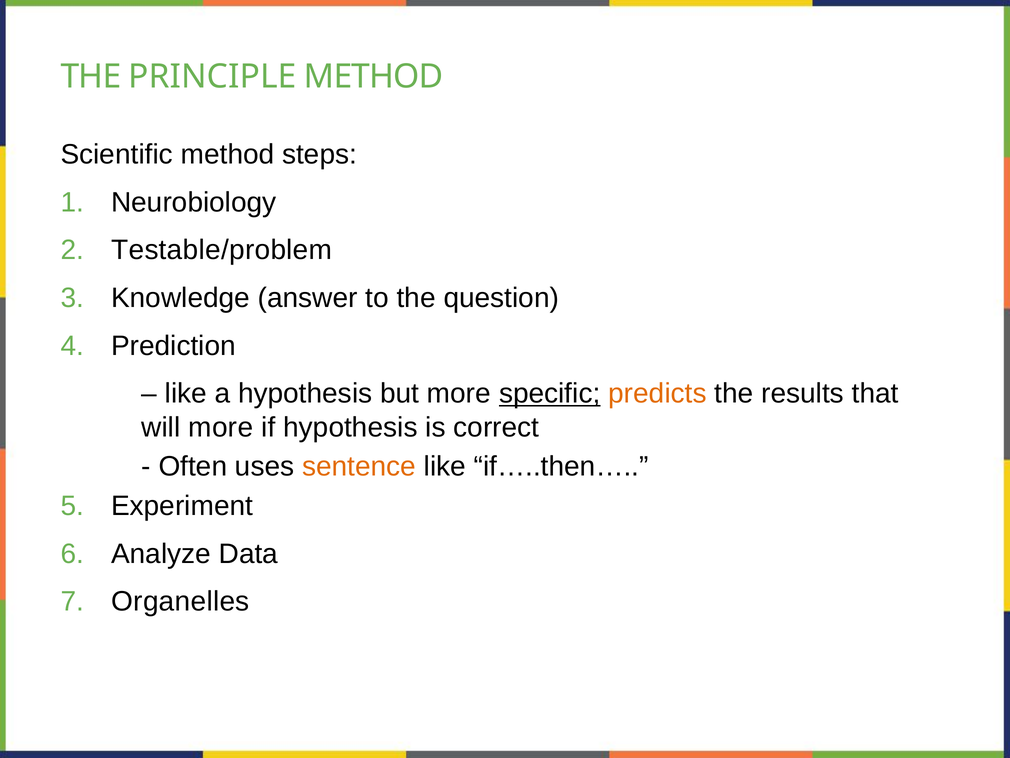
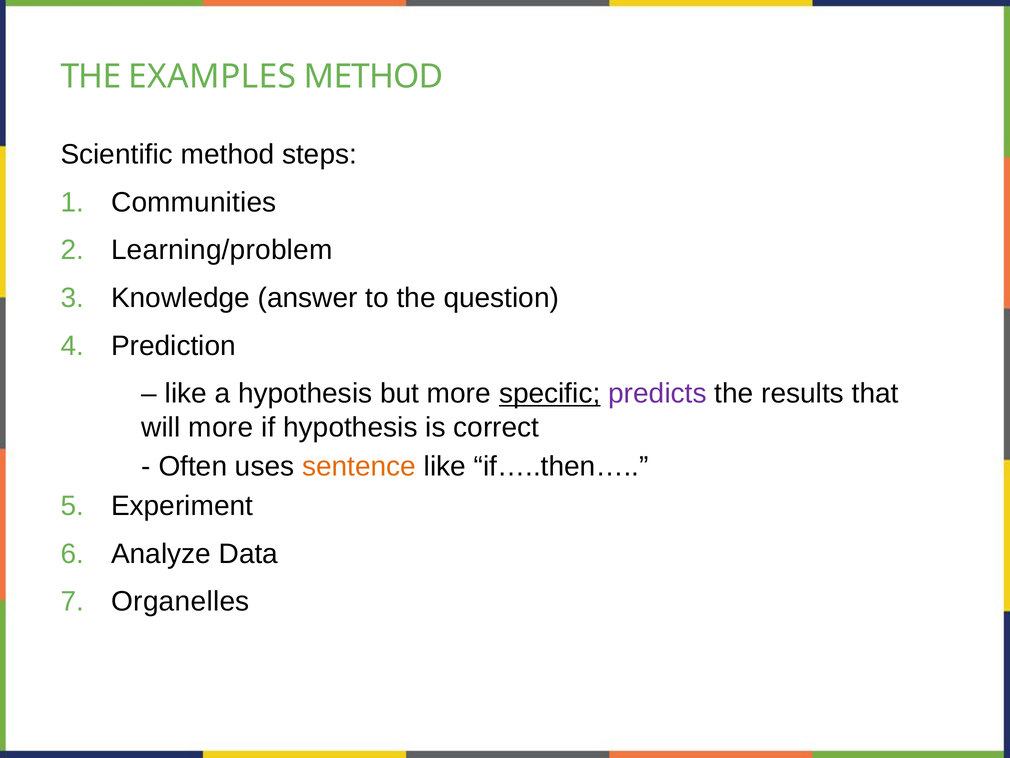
PRINCIPLE: PRINCIPLE -> EXAMPLES (212, 77)
Neurobiology: Neurobiology -> Communities (194, 202)
Testable/problem: Testable/problem -> Learning/problem (222, 250)
predicts colour: orange -> purple (657, 393)
